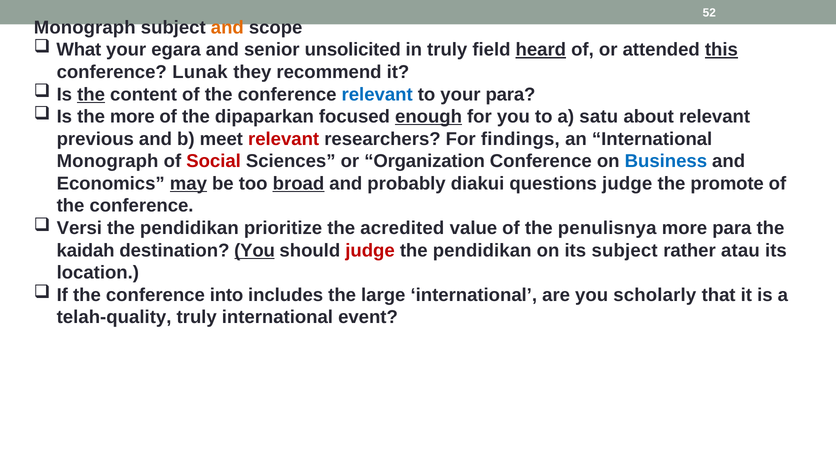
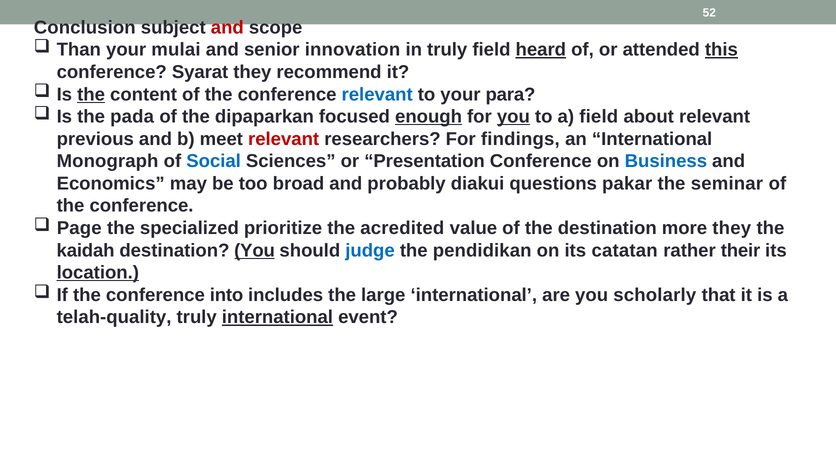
Monograph: Monograph -> Conclusion (85, 28)
and colour: orange -> red (227, 28)
What: What -> Than (79, 50)
egara: egara -> mulai (176, 50)
unsolicited: unsolicited -> innovation (352, 50)
Lunak: Lunak -> Syarat (200, 72)
the more: more -> pada (132, 117)
you underline: none -> present (513, 117)
a satu: satu -> field (599, 117)
Social colour: red -> blue (214, 161)
Organization: Organization -> Presentation (425, 161)
may underline: present -> none (188, 184)
broad underline: present -> none (298, 184)
questions judge: judge -> pakar (627, 184)
promote: promote -> seminar (727, 184)
Versi: Versi -> Page (79, 228)
pendidikan: pendidikan -> specialized (189, 228)
the penulisnya: penulisnya -> destination (607, 228)
more para: para -> they (732, 228)
judge colour: red -> blue (370, 250)
its subject: subject -> catatan (625, 250)
atau: atau -> their (741, 250)
location underline: none -> present (98, 273)
international underline: none -> present (277, 317)
